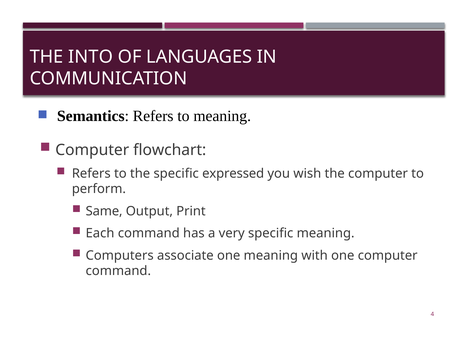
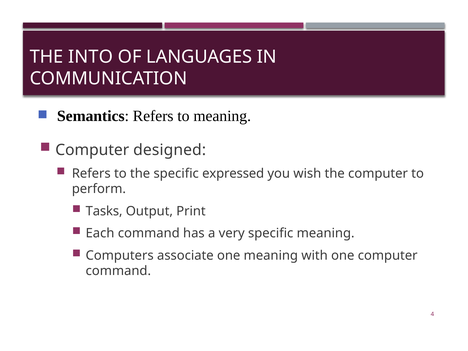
flowchart: flowchart -> designed (170, 150)
Same: Same -> Tasks (104, 211)
